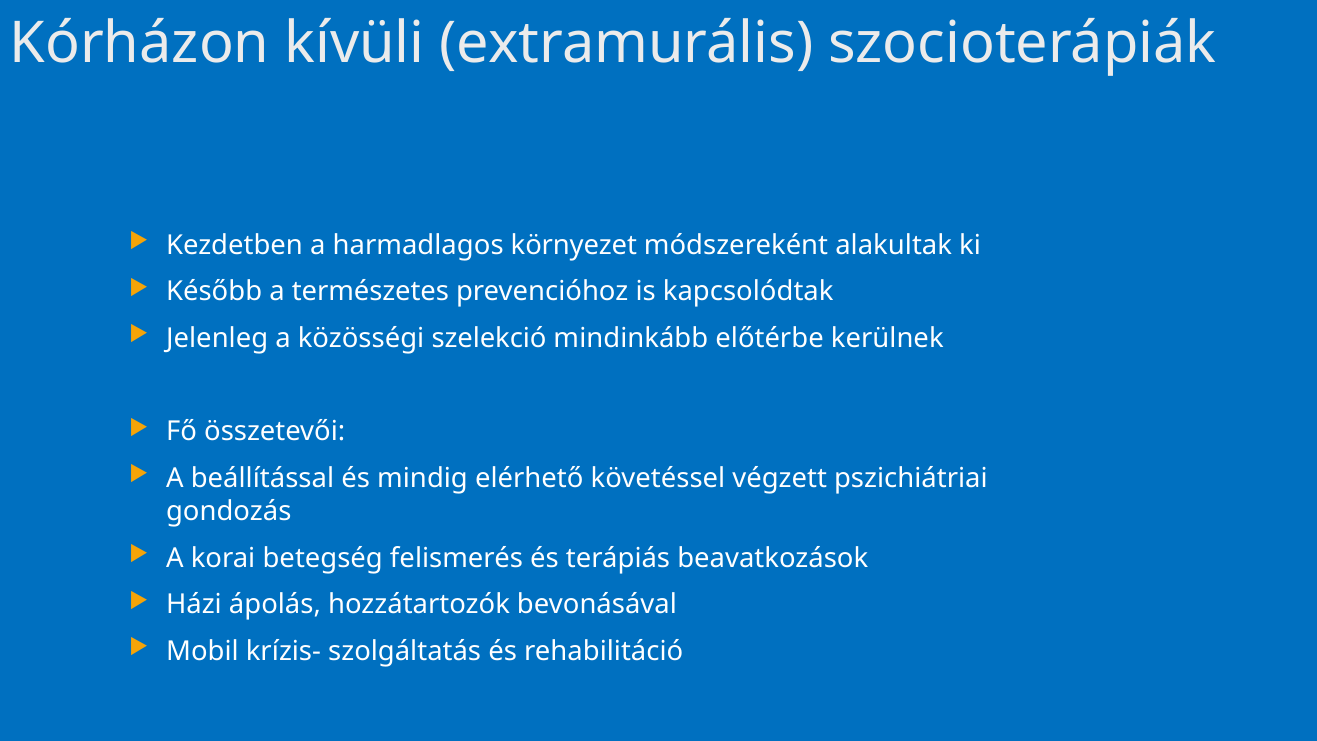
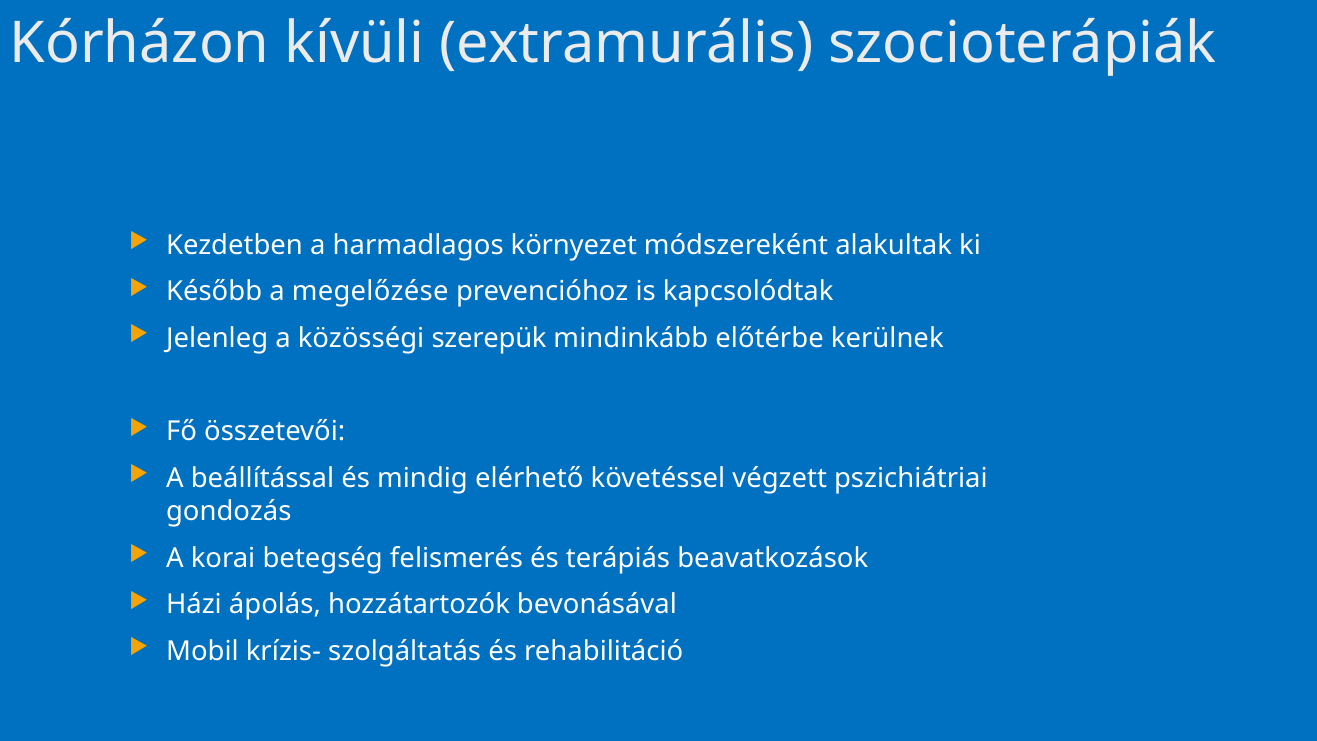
természetes: természetes -> megelőzése (370, 292)
szelekció: szelekció -> szerepük (489, 338)
